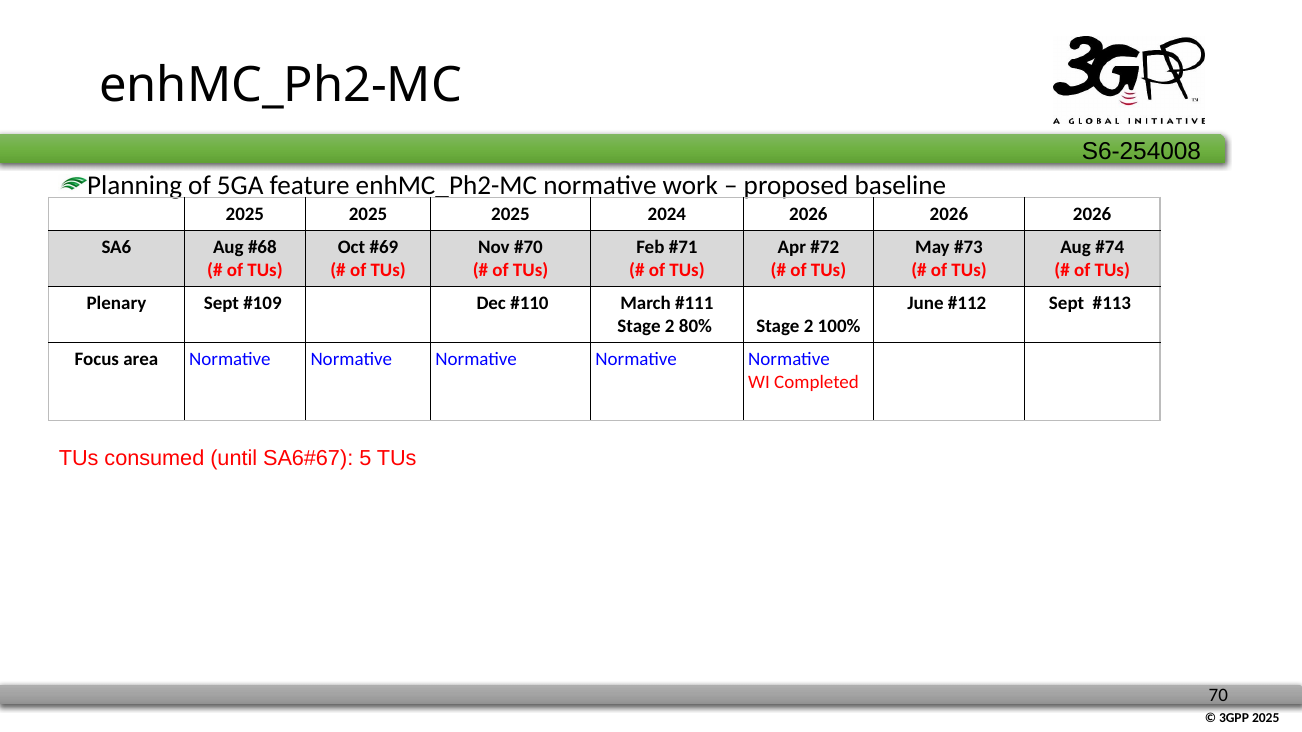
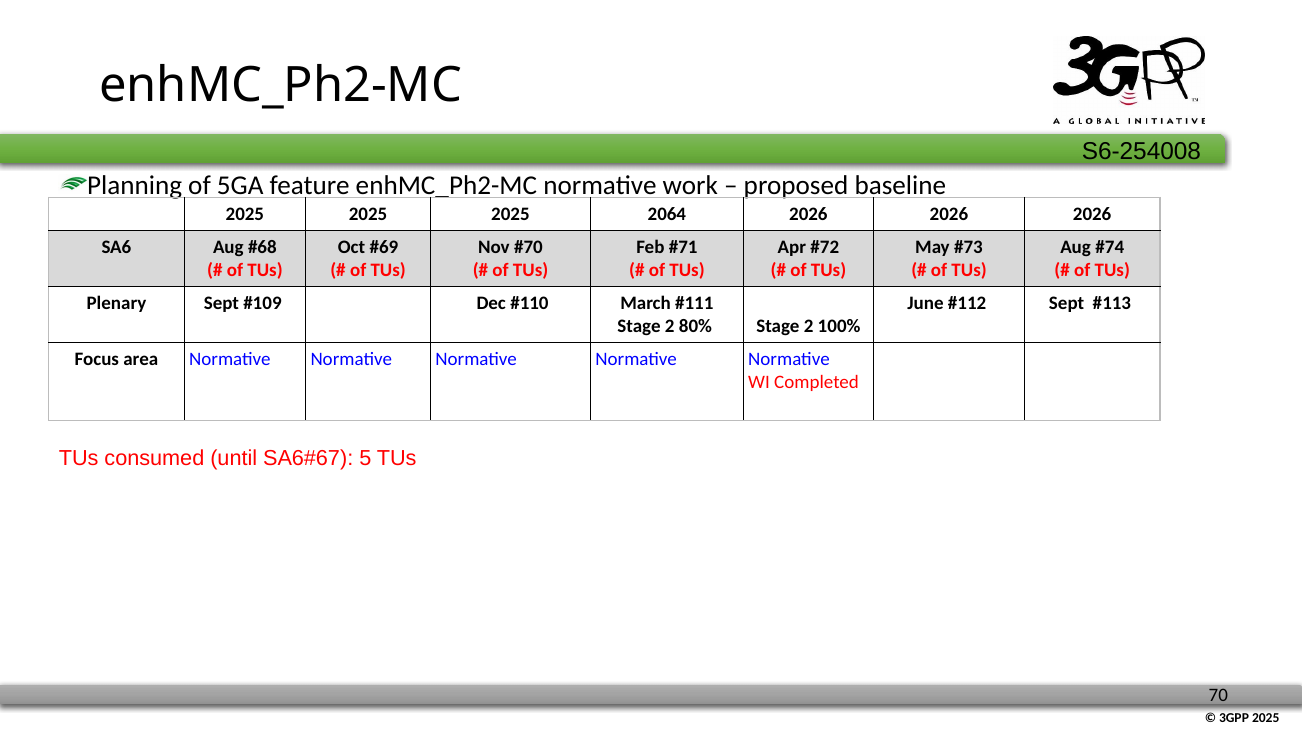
2024: 2024 -> 2064 (667, 214)
